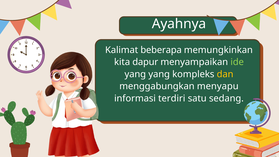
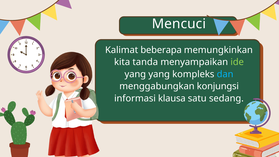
Ayahnya: Ayahnya -> Mencuci (179, 24)
dapur: dapur -> tanda (145, 62)
dan colour: yellow -> light blue (225, 74)
menyapu: menyapu -> konjungsi (218, 86)
terdiri: terdiri -> klausa (172, 98)
